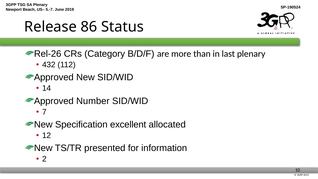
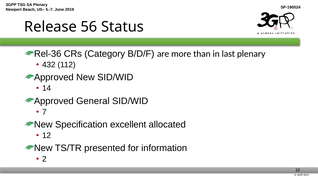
86: 86 -> 56 (89, 27)
Rel-26: Rel-26 -> Rel-36 (48, 54)
Number: Number -> General (93, 101)
